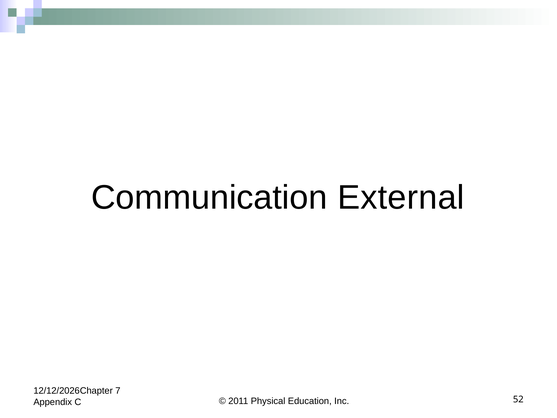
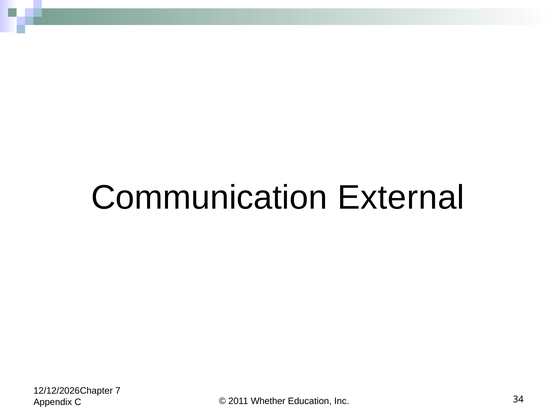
Physical: Physical -> Whether (268, 401)
52: 52 -> 34 (518, 399)
